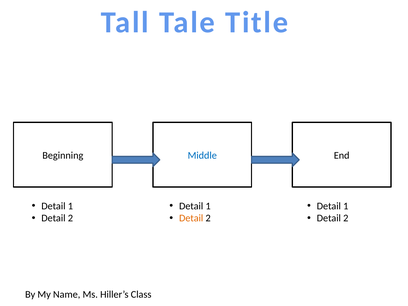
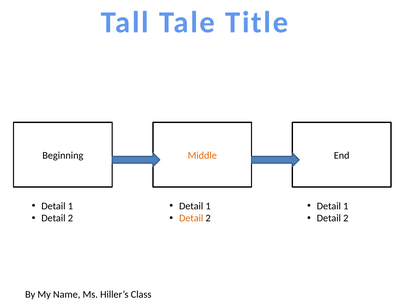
Middle colour: blue -> orange (202, 155)
